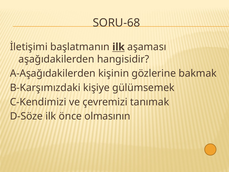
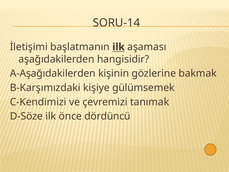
SORU-68: SORU-68 -> SORU-14 (116, 23)
olmasının: olmasının -> dördüncü (107, 116)
